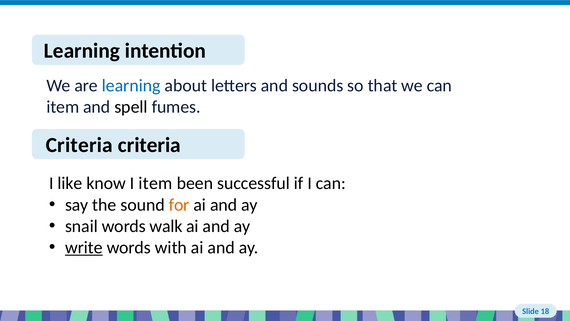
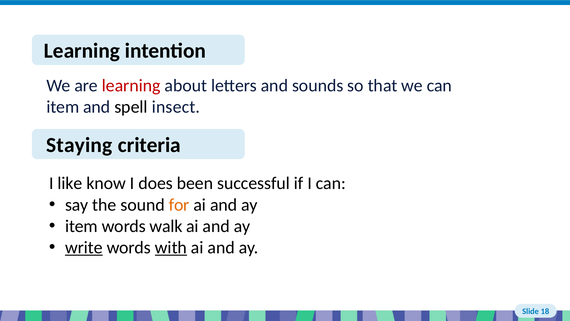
learning colour: blue -> red (131, 85)
fumes: fumes -> insect (176, 107)
Criteria: Criteria -> Staying (79, 145)
I item: item -> does (156, 183)
snail: snail -> item (81, 226)
with underline: none -> present (171, 247)
